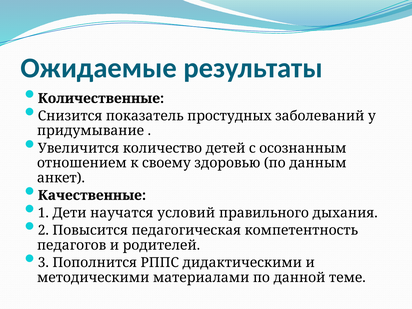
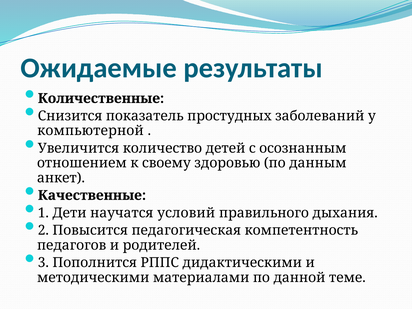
придумывание: придумывание -> компьютерной (90, 131)
